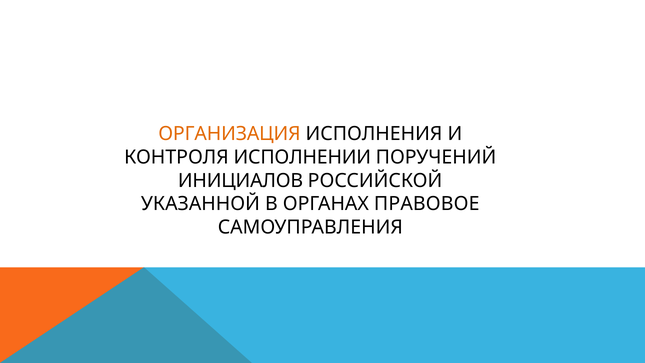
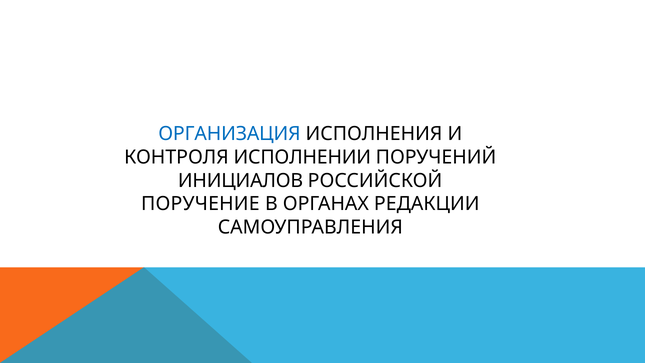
ОРГАНИЗАЦИЯ colour: orange -> blue (229, 134)
УКАЗАННОЙ: УКАЗАННОЙ -> ПОРУЧЕНИЕ (200, 204)
ПРАВОВОЕ: ПРАВОВОЕ -> РЕДАКЦИИ (427, 204)
